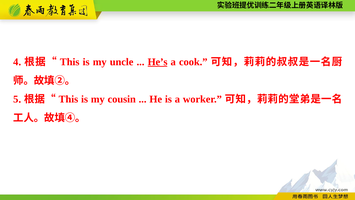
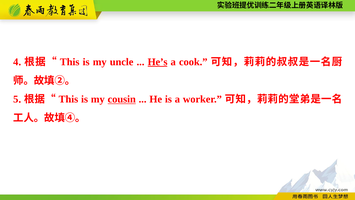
cousin underline: none -> present (122, 99)
